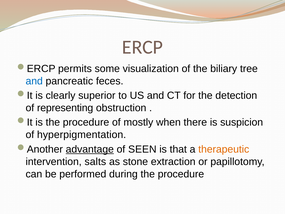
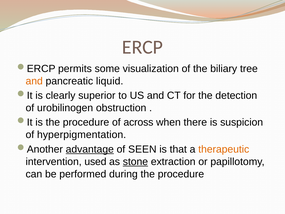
and colour: blue -> orange (34, 81)
feces: feces -> liquid (110, 81)
representing: representing -> urobilinogen (65, 108)
mostly: mostly -> across (138, 122)
salts: salts -> used (95, 161)
stone underline: none -> present (135, 161)
